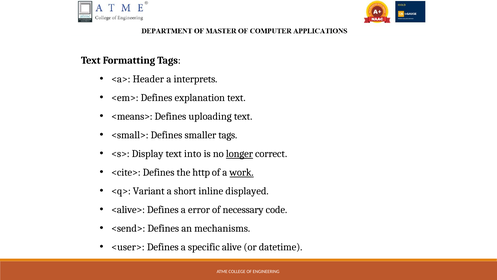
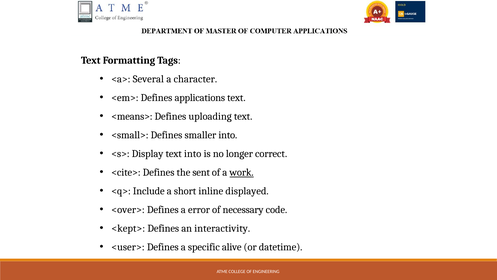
Header: Header -> Several (148, 79)
interprets: interprets -> character (195, 79)
explanation: explanation -> applications (200, 98)
smaller tags: tags -> into (228, 135)
longer underline: present -> none (239, 154)
http: http -> sent (201, 172)
Variant: Variant -> Include (149, 191)
<alive>: <alive> -> <over> (128, 209)
<send>: <send> -> <kept> (128, 228)
mechanisms: mechanisms -> interactivity (222, 228)
